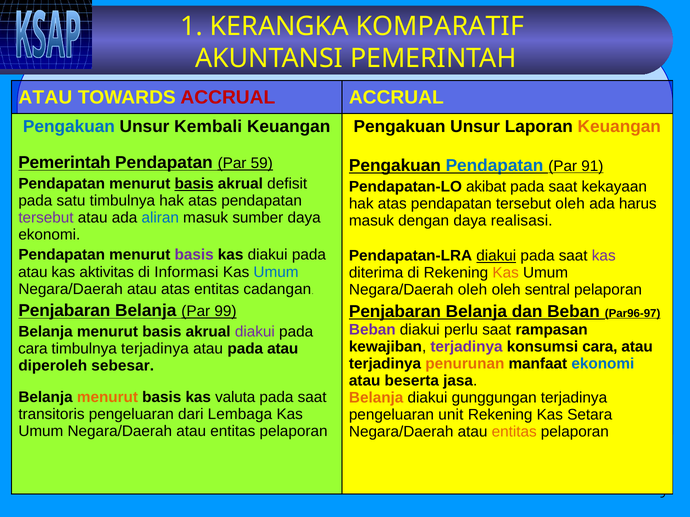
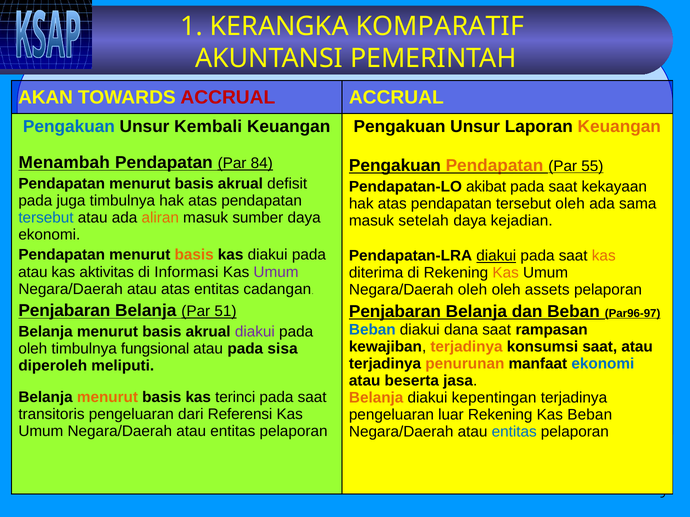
ATAU: ATAU -> AKAN (46, 97)
Pemerintah: Pemerintah -> Menambah (64, 163)
59: 59 -> 84 (262, 163)
Pendapatan colour: blue -> orange (494, 166)
91: 91 -> 55 (592, 166)
basis underline: present -> none (194, 184)
satu: satu -> juga (71, 201)
harus: harus -> sama (638, 204)
tersebut colour: purple -> blue (46, 218)
aliran colour: blue -> orange (160, 218)
dengan: dengan -> setelah (424, 221)
realisasi: realisasi -> kejadian (522, 221)
basis colour: purple -> orange (194, 255)
kas colour: purple -> orange (604, 256)
Umum colour: blue -> purple (276, 272)
sentral: sentral -> assets (547, 290)
99: 99 -> 51 (225, 312)
Beban colour: purple -> blue (372, 330)
perlu: perlu -> dana (461, 330)
terjadinya colour: purple -> orange (466, 347)
konsumsi cara: cara -> saat (600, 347)
cara: cara -> oleh (33, 349)
timbulnya terjadinya: terjadinya -> fungsional (155, 349)
atau pada atau: atau -> sisa (283, 349)
sebesar: sebesar -> meliputi (123, 366)
valuta: valuta -> terinci (235, 398)
gunggungan: gunggungan -> kepentingan (494, 398)
Lembaga: Lembaga -> Referensi (240, 415)
unit: unit -> luar (451, 415)
Kas Setara: Setara -> Beban (590, 415)
entitas colour: orange -> blue (514, 432)
